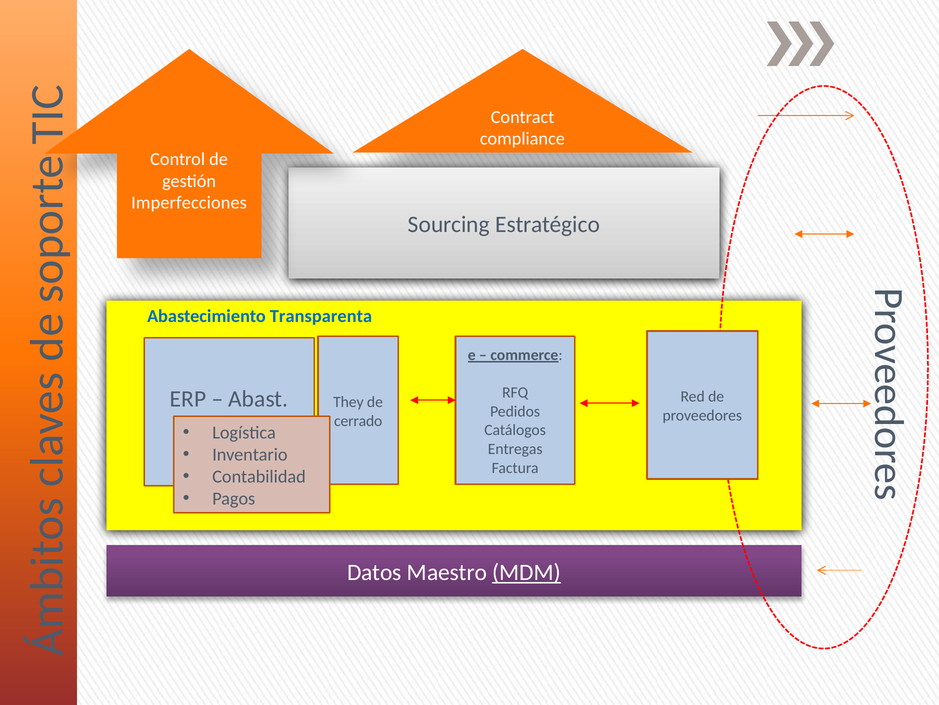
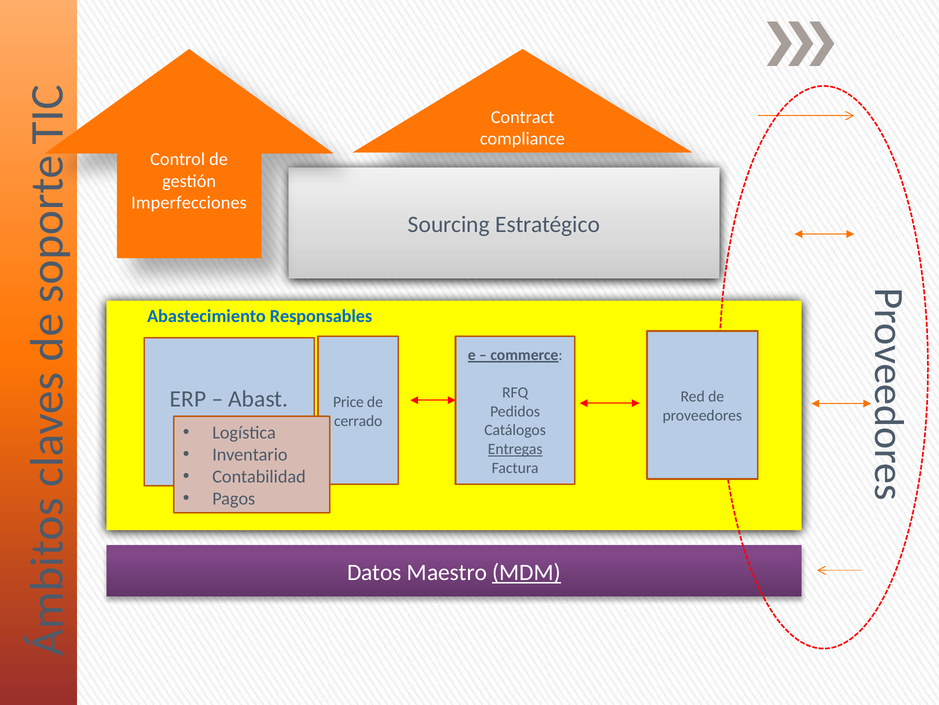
Transparenta: Transparenta -> Responsables (321, 316)
They: They -> Price (348, 402)
Entregas underline: none -> present (515, 449)
